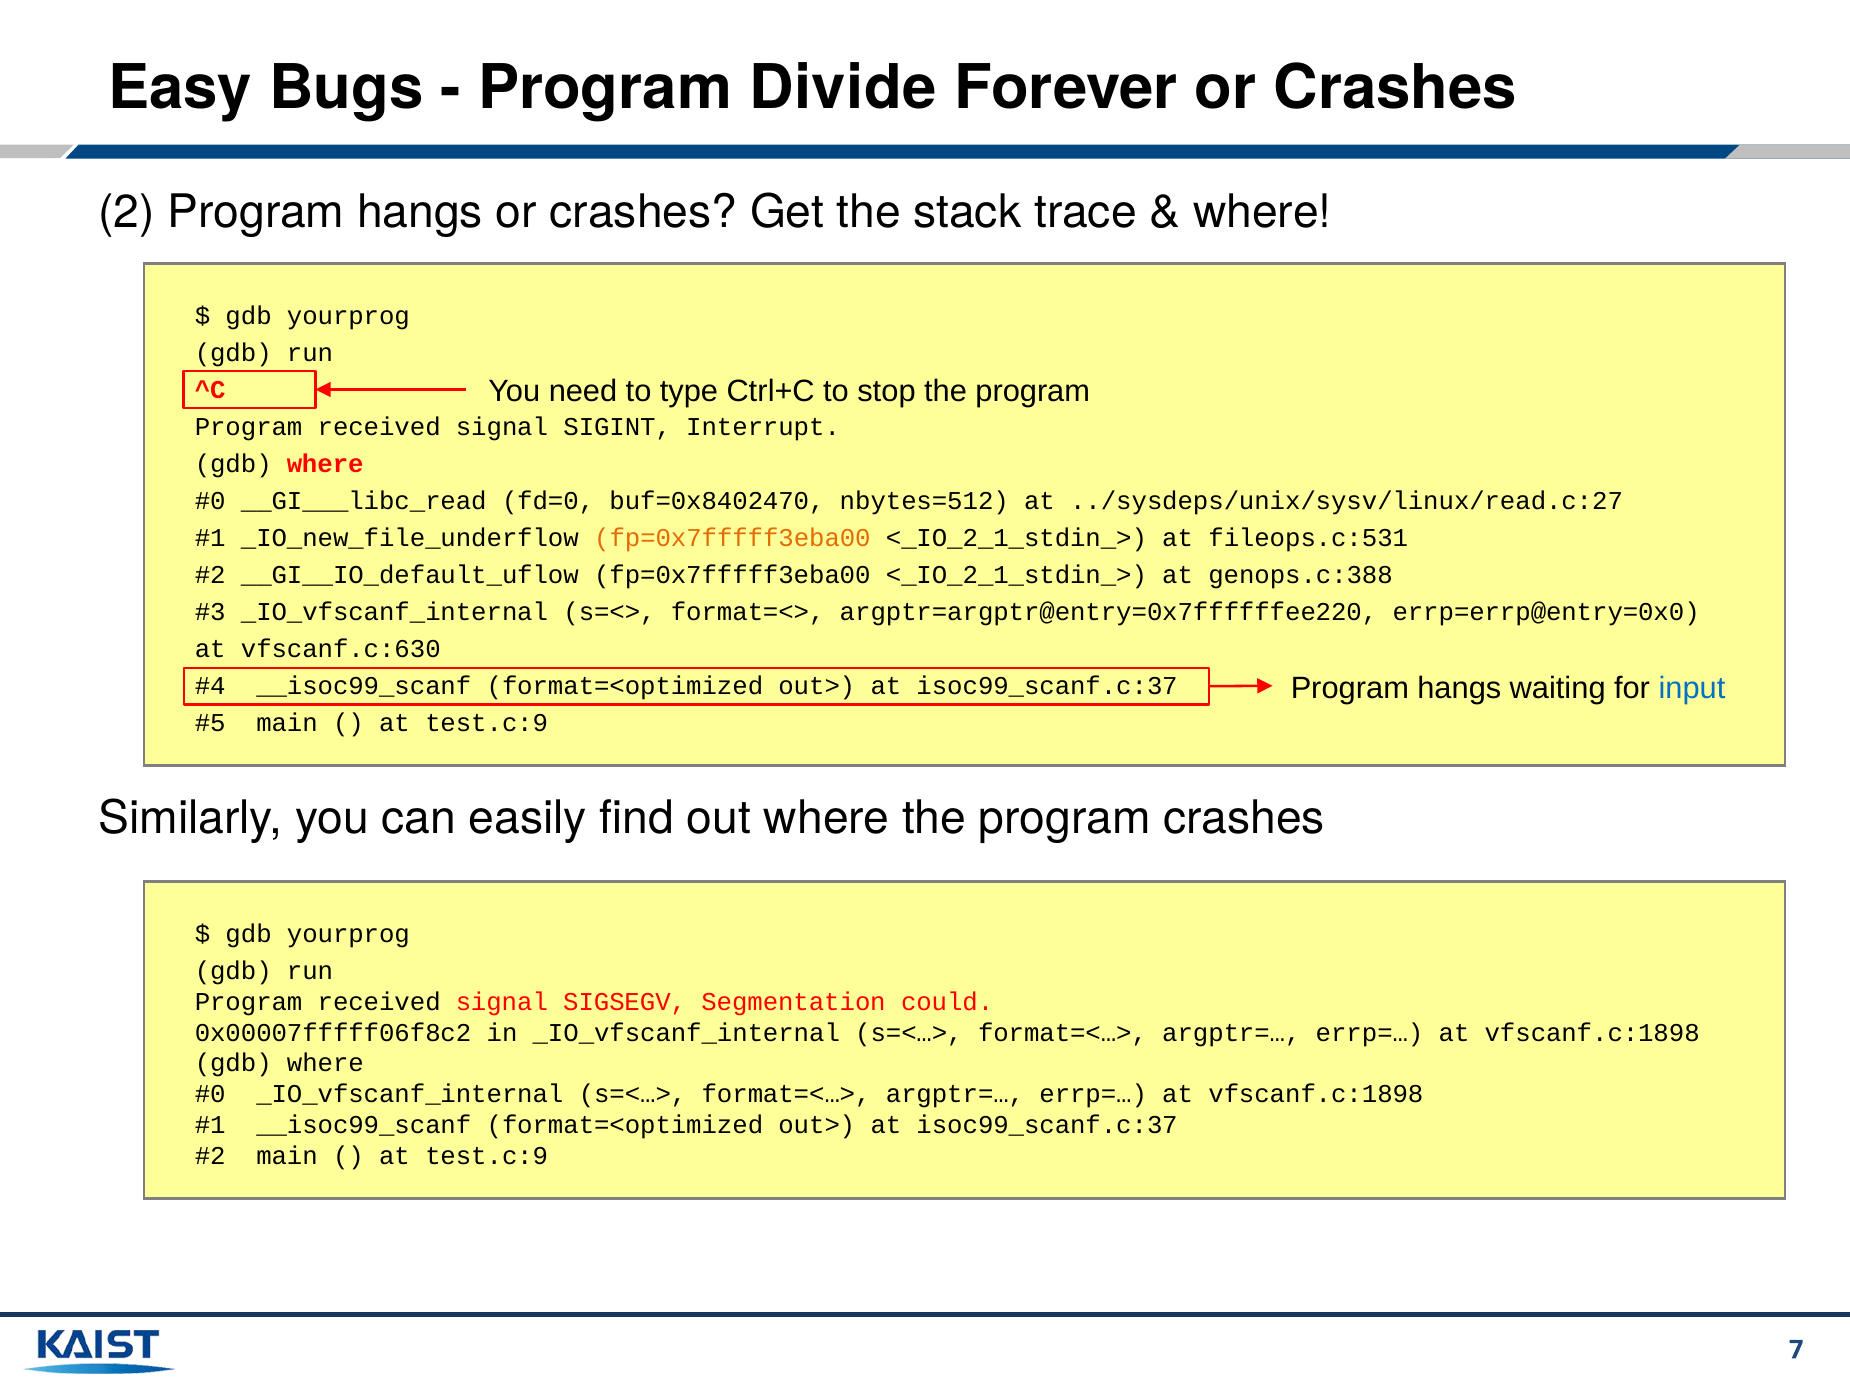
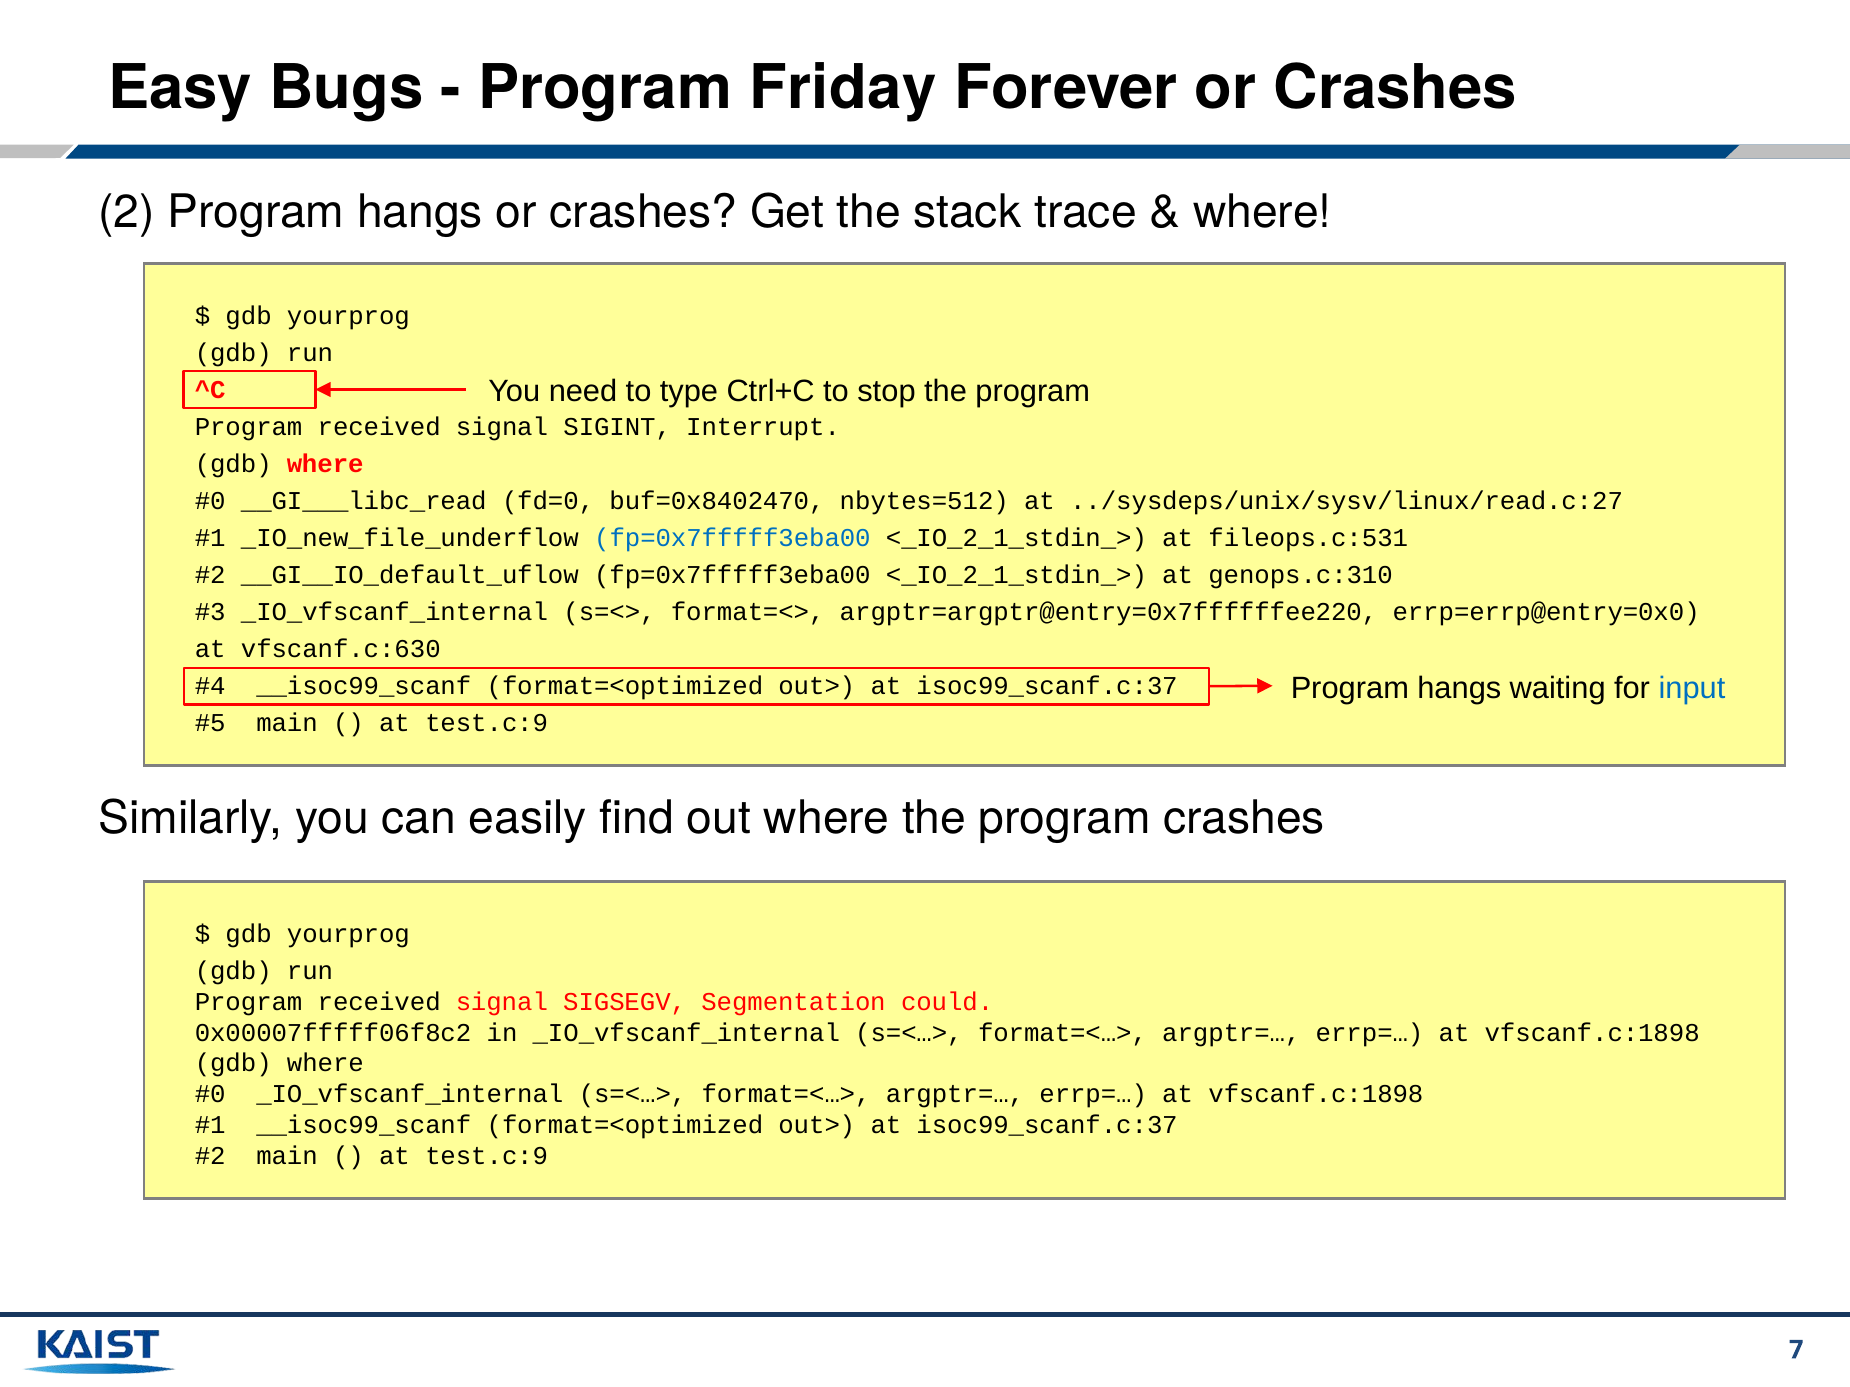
Divide: Divide -> Friday (843, 89)
fp=0x7fffff3eba00 colour: orange -> blue (732, 538)
genops.c:388: genops.c:388 -> genops.c:310 (1301, 575)
